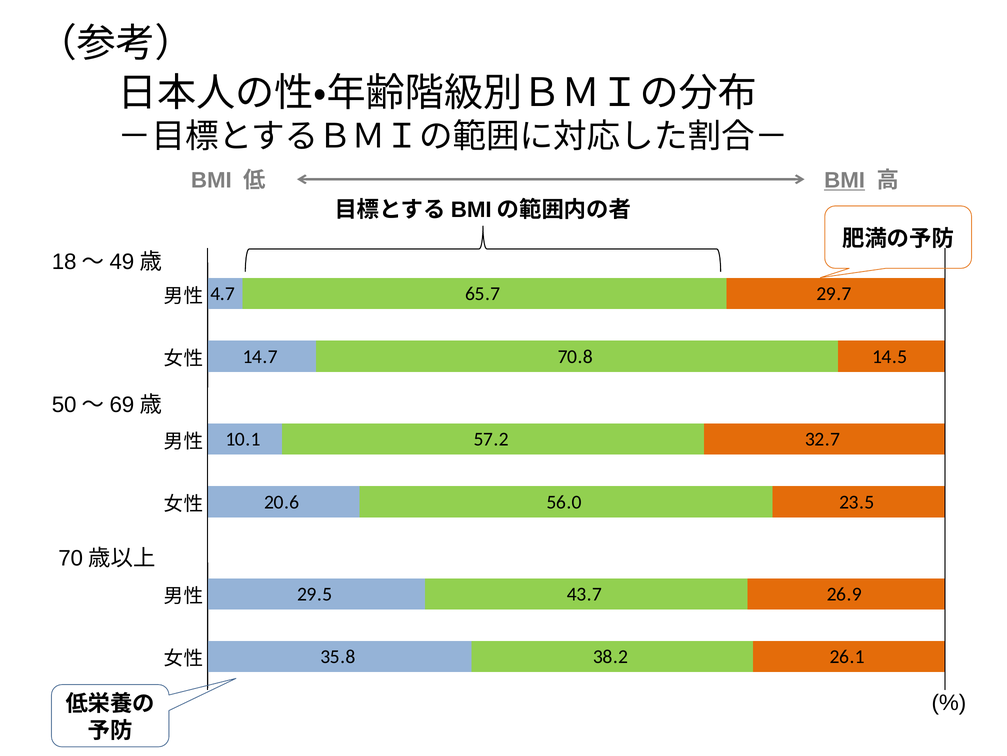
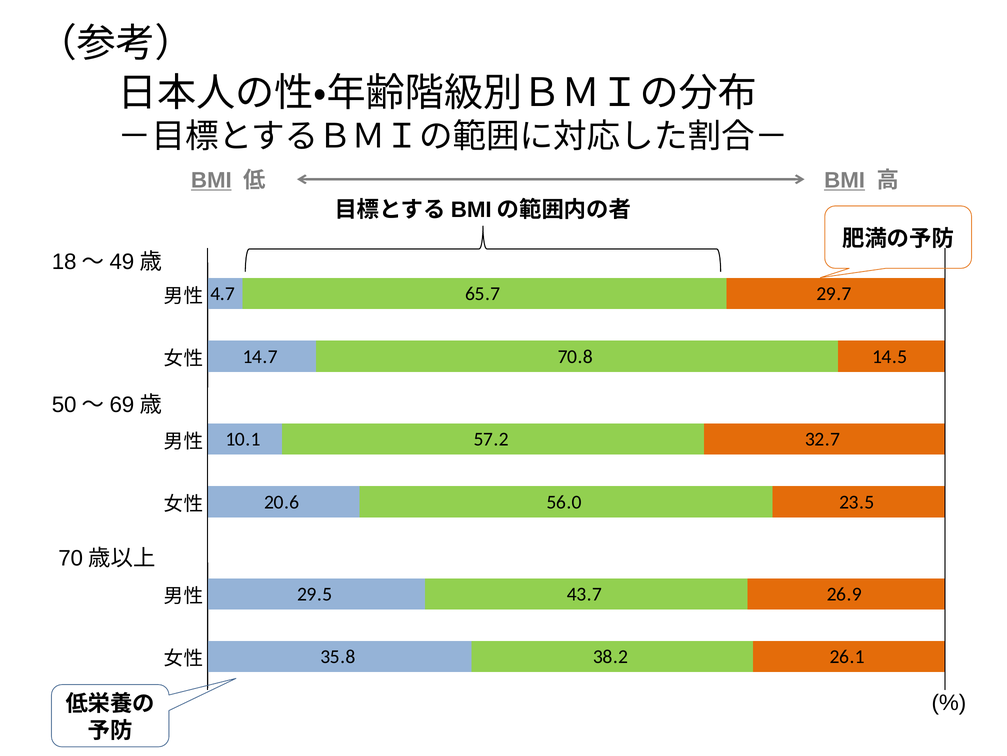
BMI underline: none -> present (211, 180)
